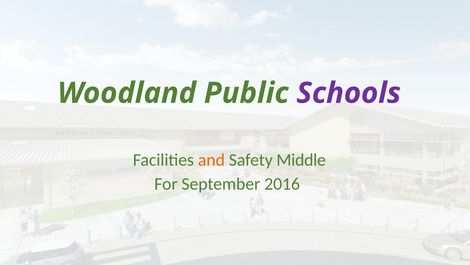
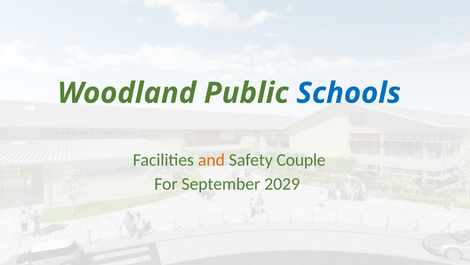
Schools colour: purple -> blue (349, 93)
Middle: Middle -> Couple (301, 160)
2016: 2016 -> 2029 (282, 183)
